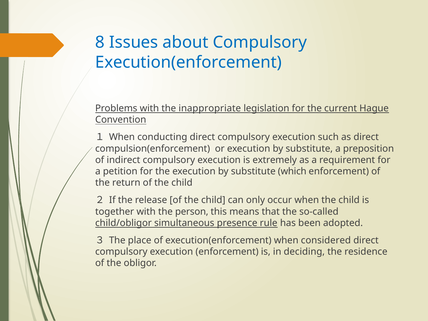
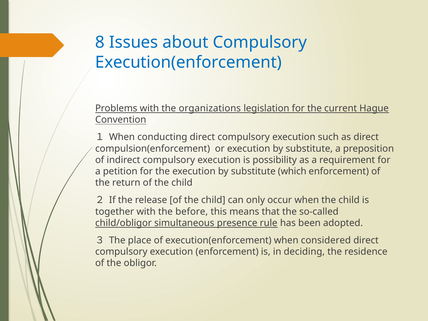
inappropriate: inappropriate -> organizations (210, 108)
extremely: extremely -> possibility (275, 160)
person: person -> before (192, 212)
